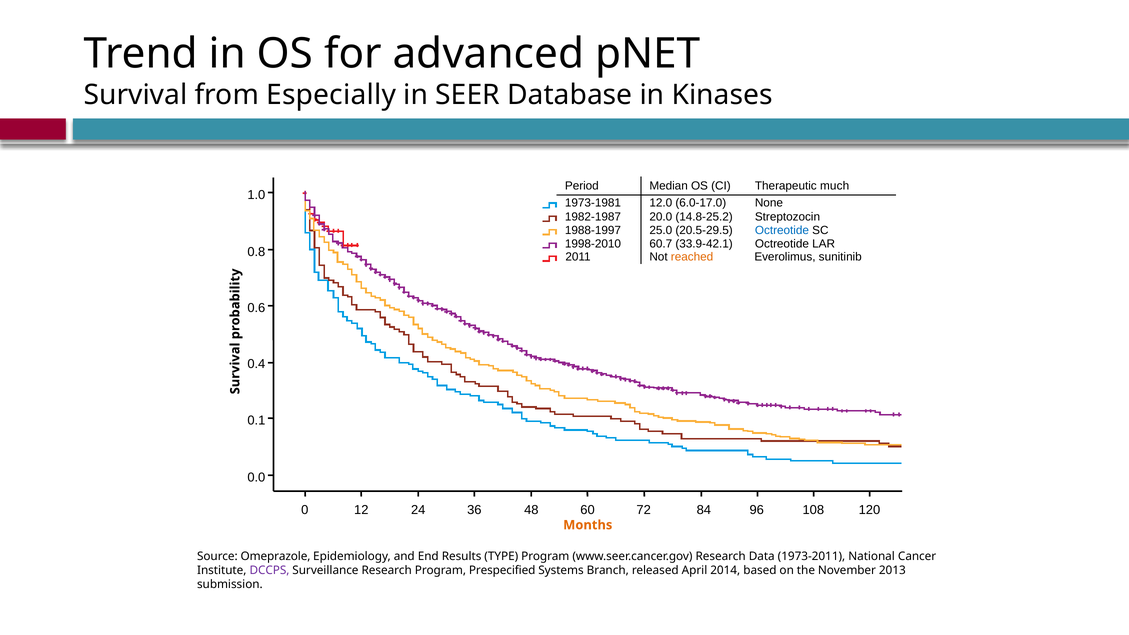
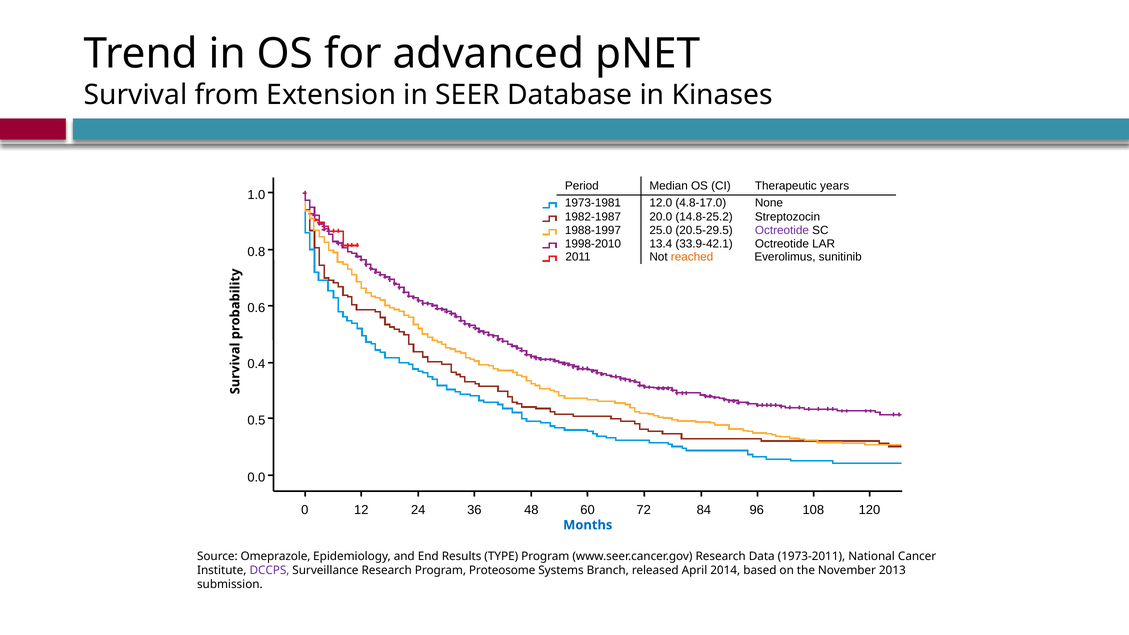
Especially: Especially -> Extension (331, 95)
much: much -> years (835, 186)
6.0-17.0: 6.0-17.0 -> 4.8-17.0 (701, 203)
Octreotide colour: blue -> purple (782, 230)
60.7: 60.7 -> 13.4 (661, 244)
0.1: 0.1 -> 0.5 (256, 420)
Months colour: orange -> blue (588, 525)
Prespecified: Prespecified -> Proteosome (502, 570)
